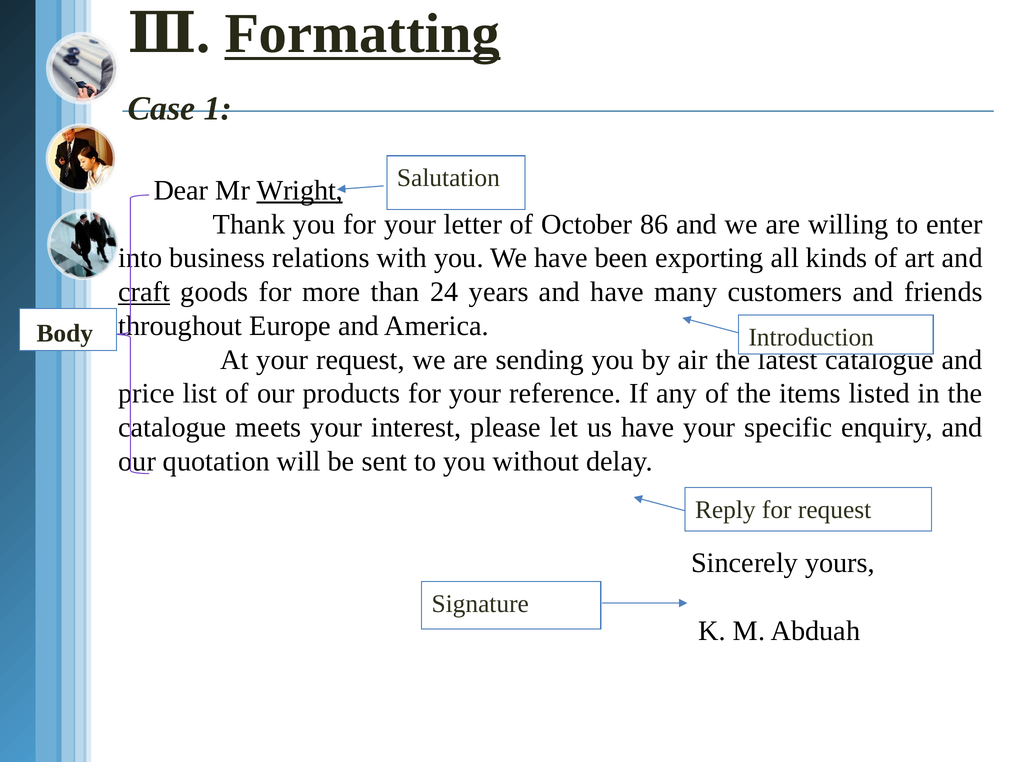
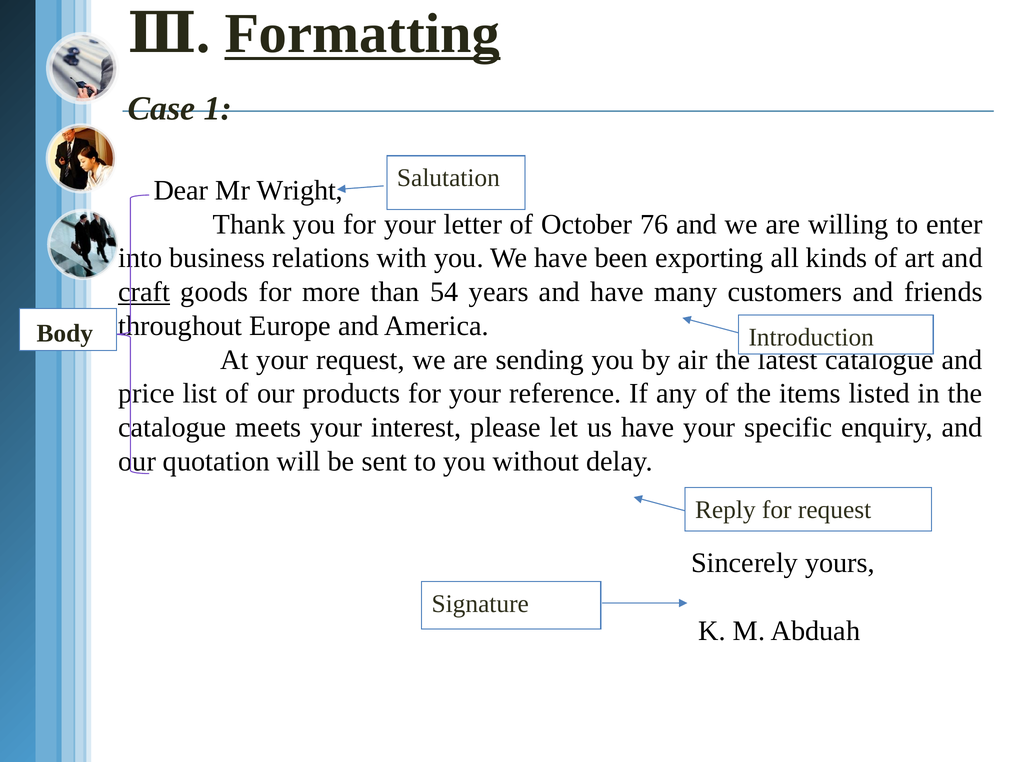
Wright underline: present -> none (300, 191)
86: 86 -> 76 (654, 224)
24: 24 -> 54 (444, 292)
